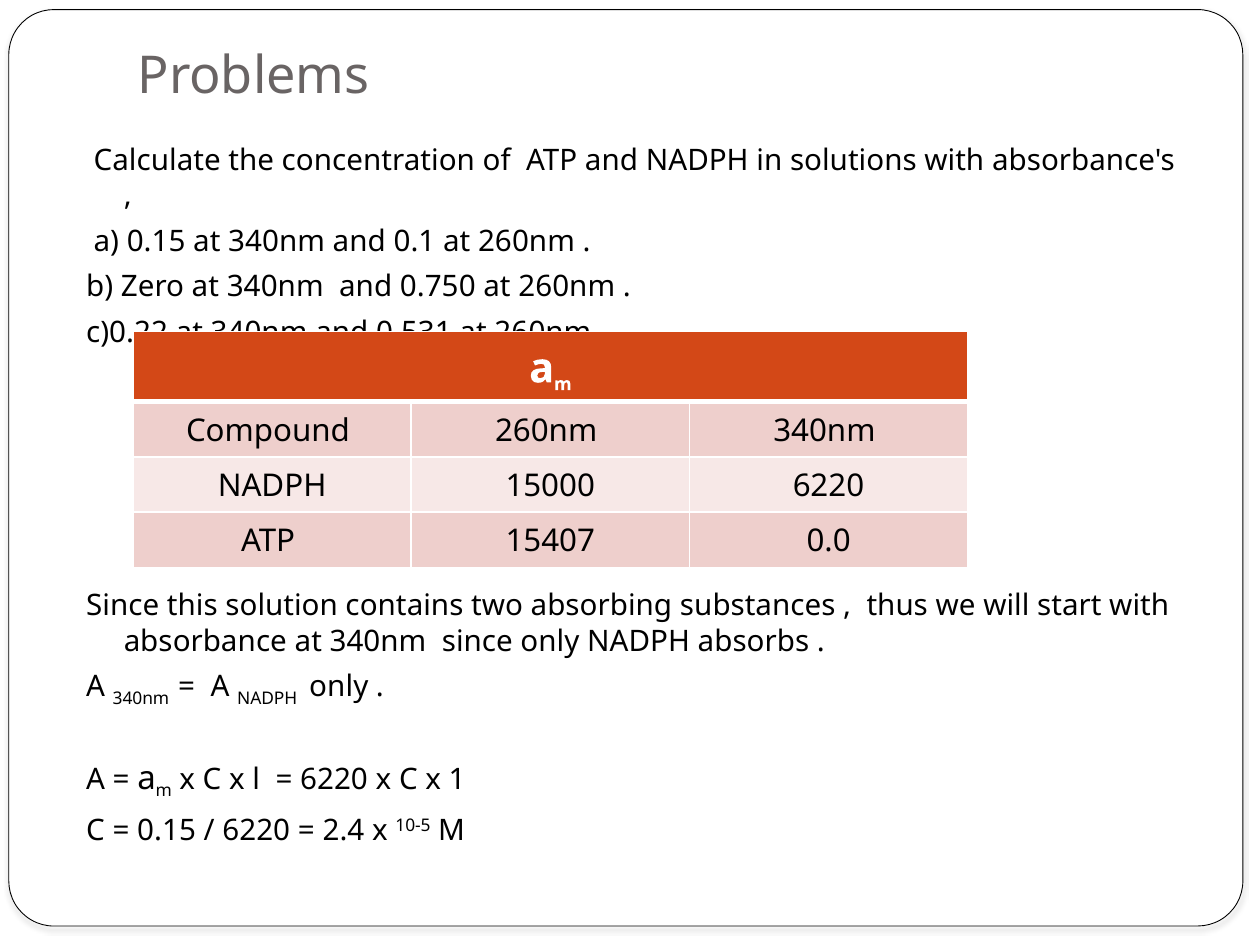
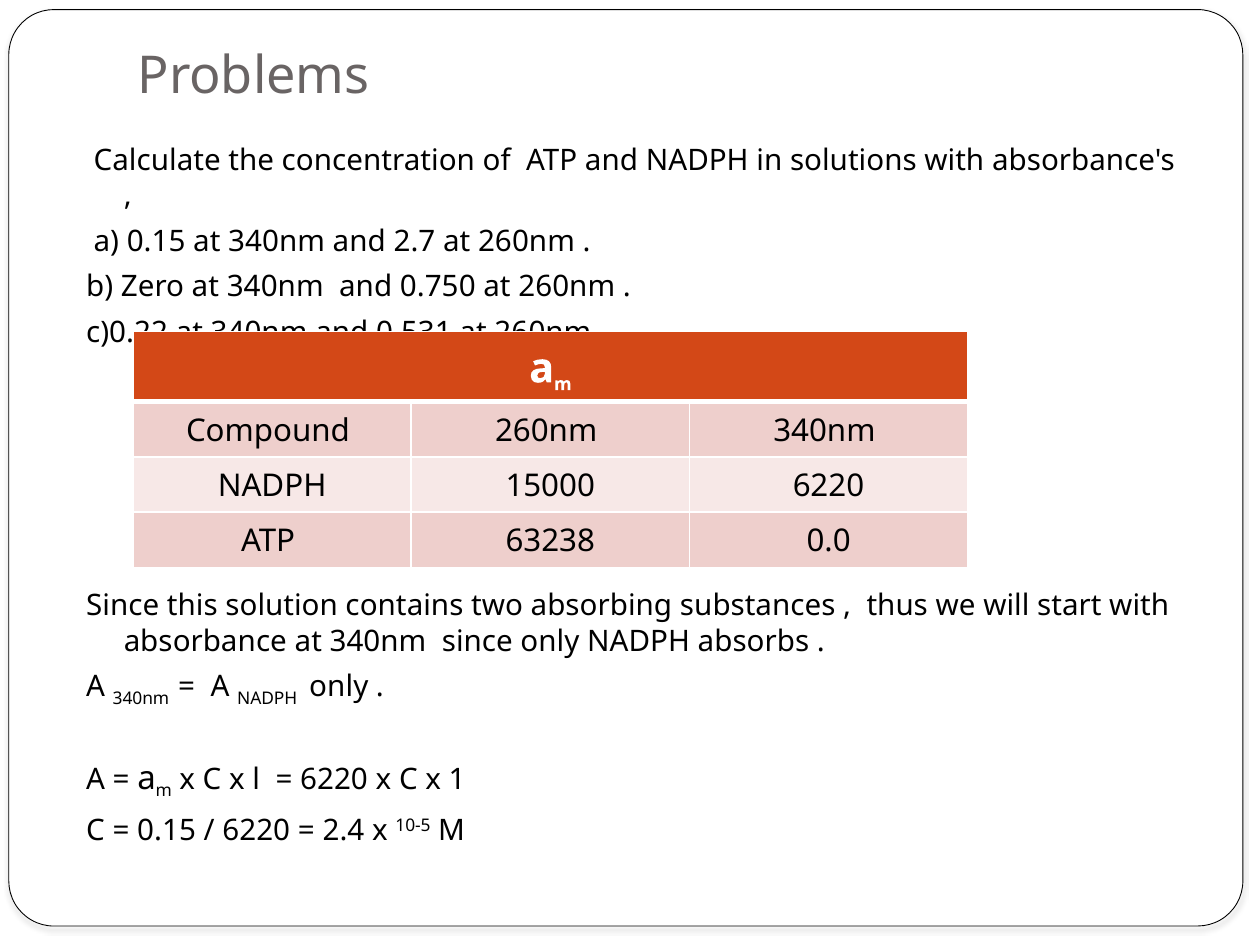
0.1: 0.1 -> 2.7 (414, 241)
15407: 15407 -> 63238 (550, 541)
